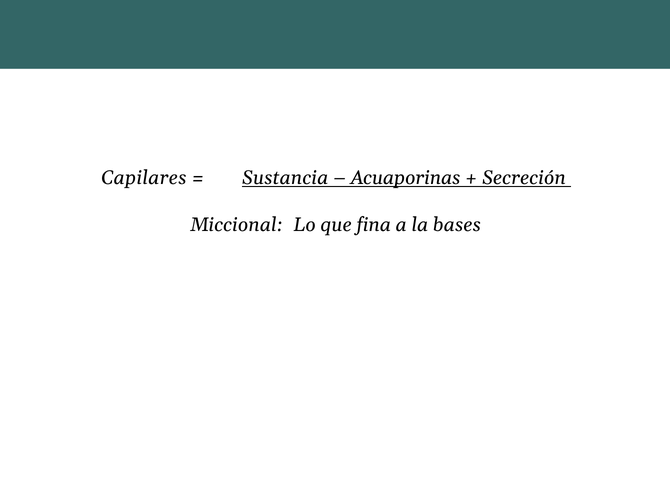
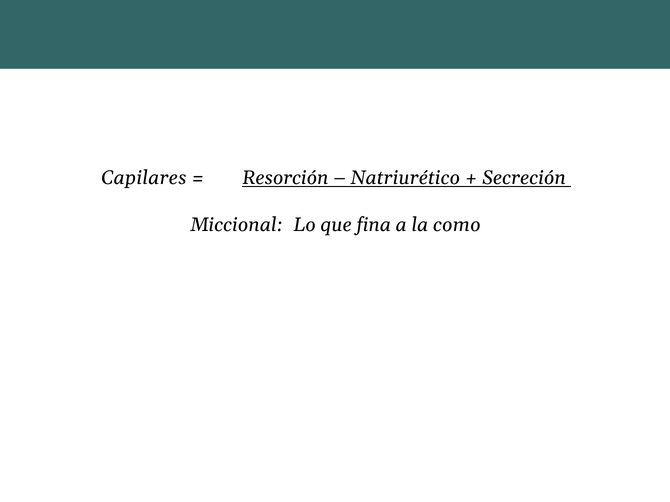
Sustancia: Sustancia -> Resorción (285, 178)
Acuaporinas: Acuaporinas -> Natriurético (405, 178)
bases: bases -> como (457, 225)
